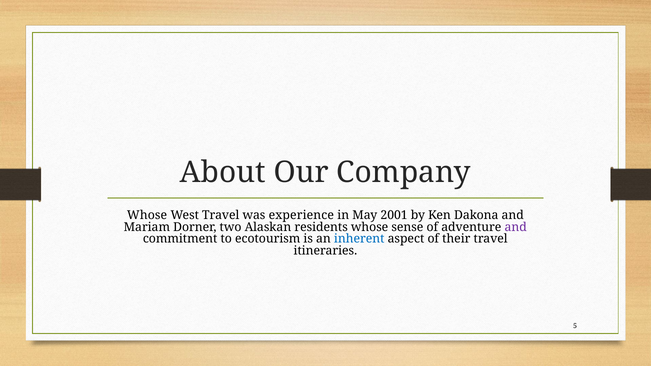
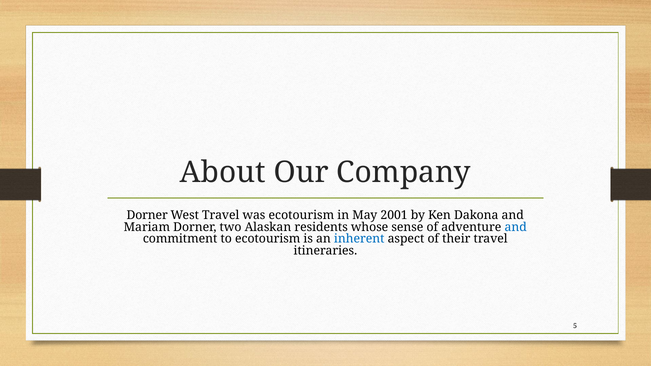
Whose: Whose -> Dorner (147, 215)
was experience: experience -> ecotourism (301, 215)
and colour: purple -> blue (516, 227)
